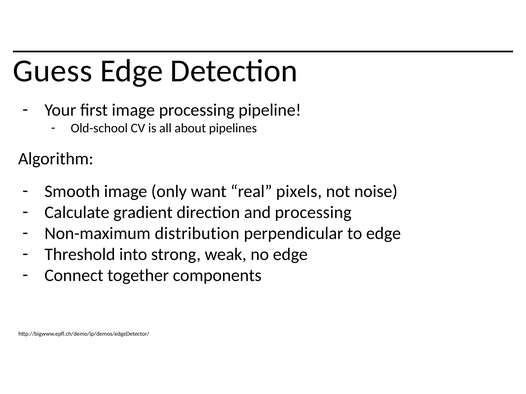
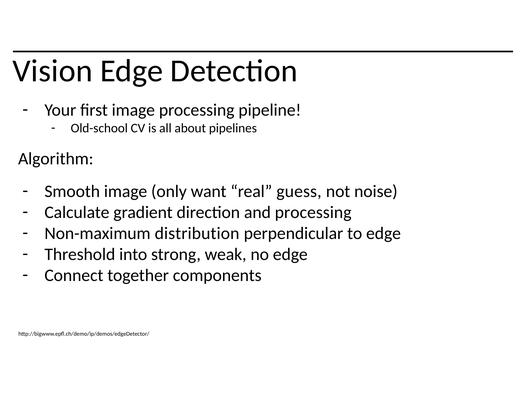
Guess: Guess -> Vision (53, 71)
pixels: pixels -> guess (299, 192)
